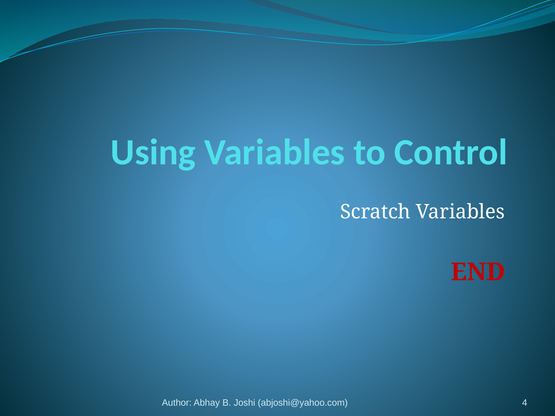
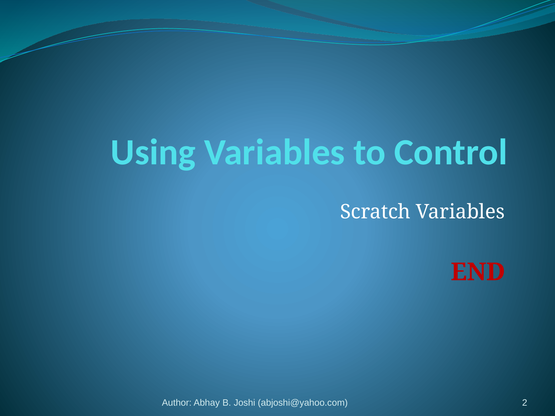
4: 4 -> 2 (525, 403)
